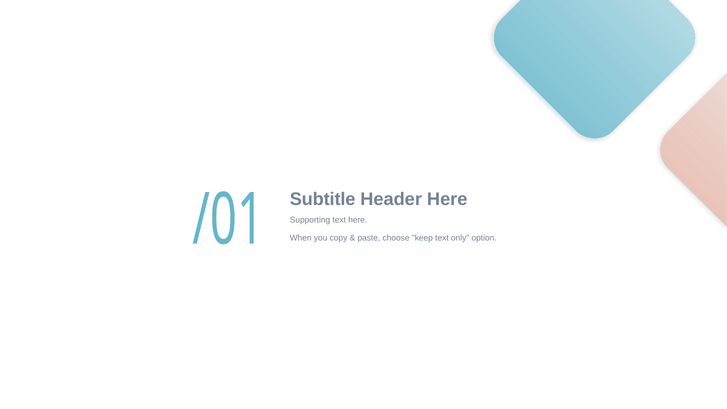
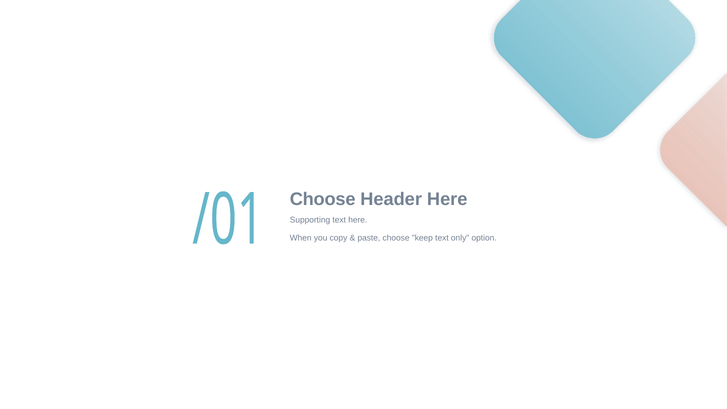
Subtitle: Subtitle -> Choose (323, 199)
